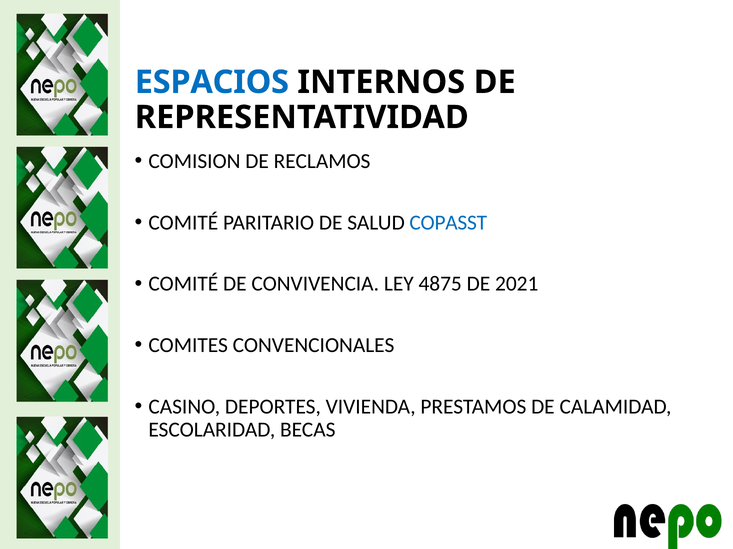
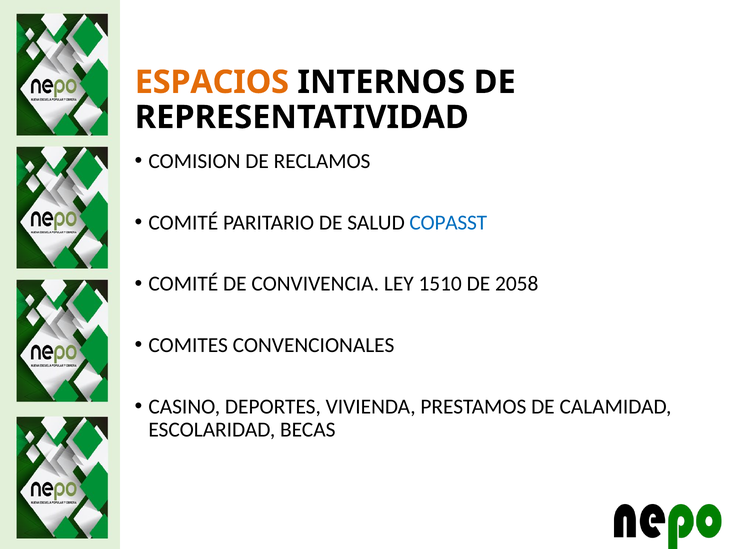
ESPACIOS colour: blue -> orange (212, 82)
4875: 4875 -> 1510 (440, 284)
2021: 2021 -> 2058 (517, 284)
